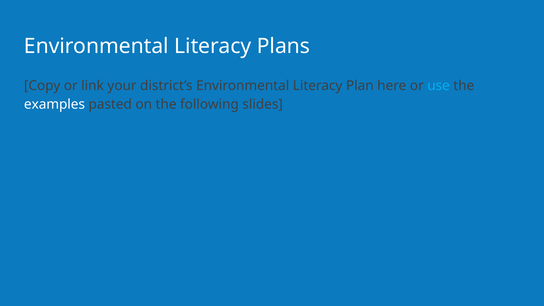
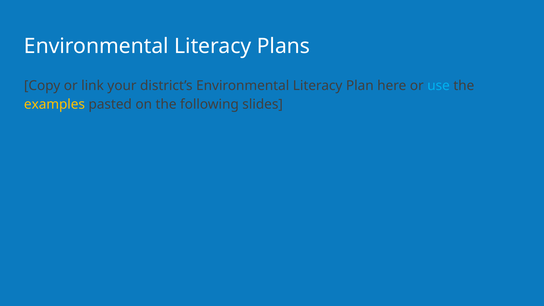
examples colour: white -> yellow (54, 104)
